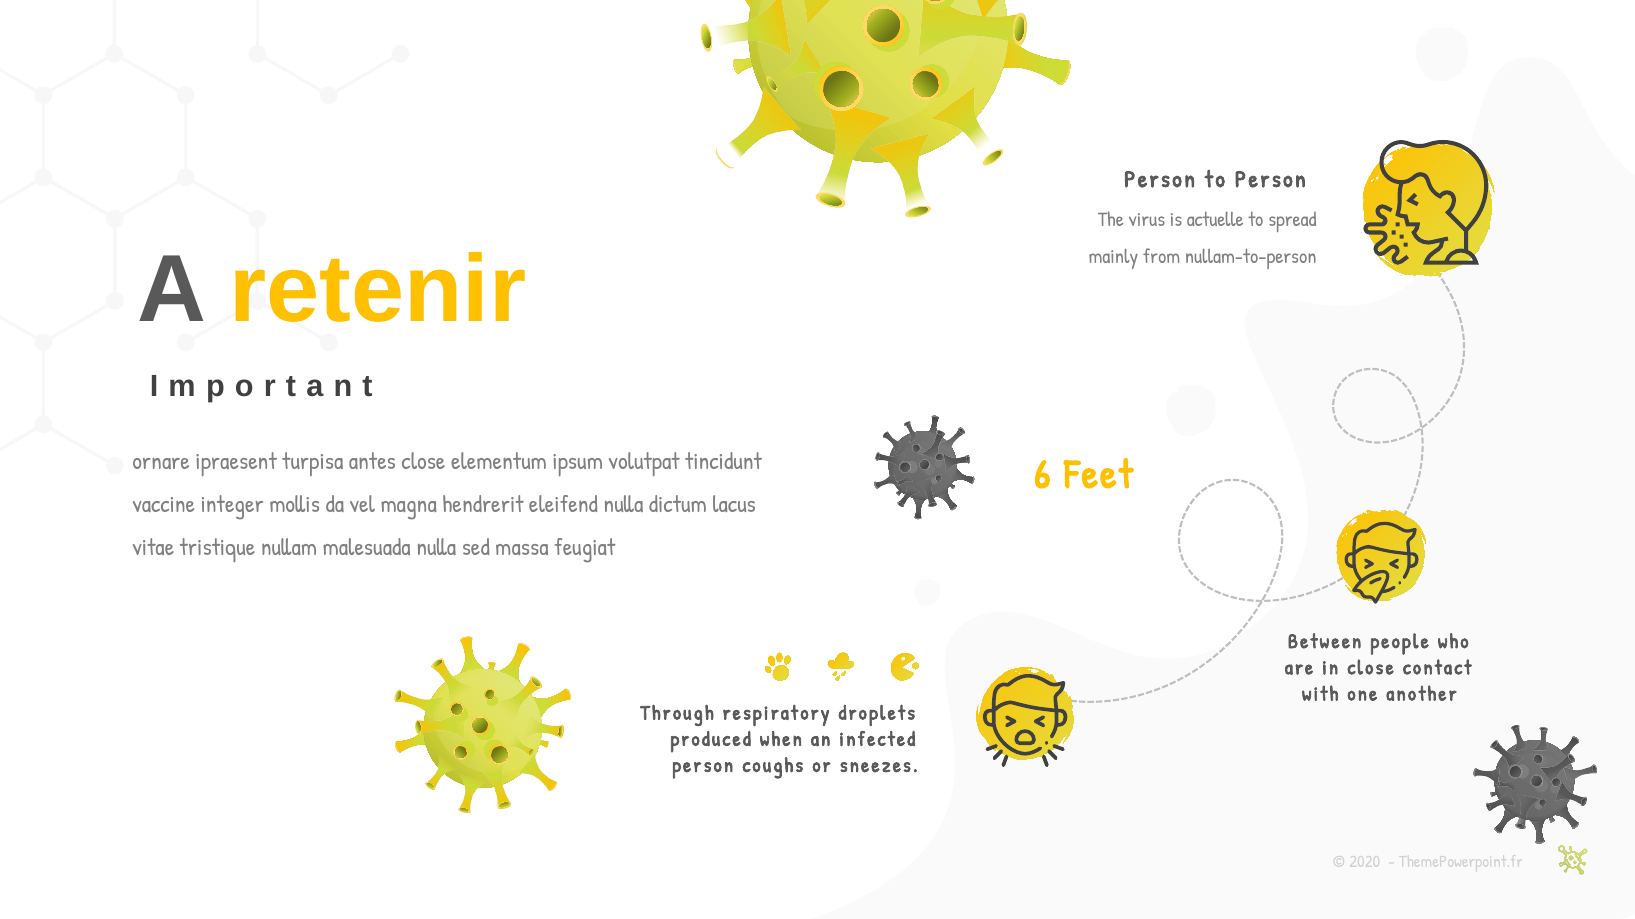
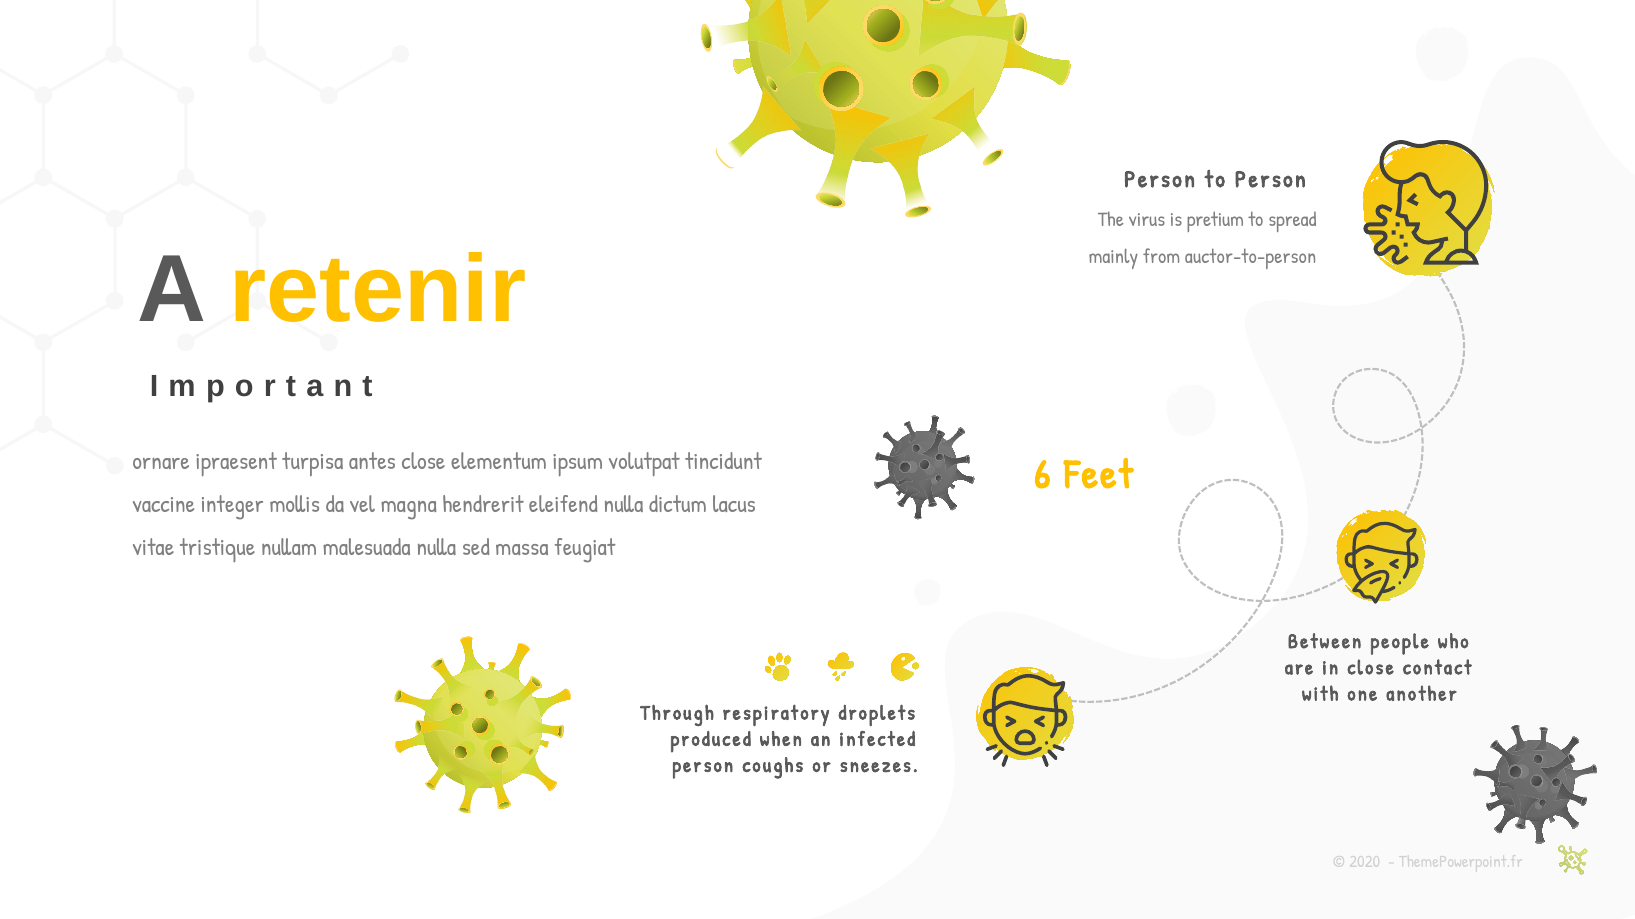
actuelle: actuelle -> pretium (1215, 220)
nullam-to-person: nullam-to-person -> auctor-to-person (1251, 257)
